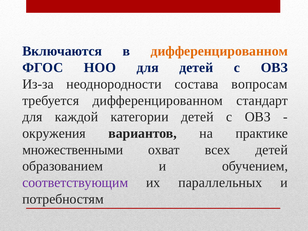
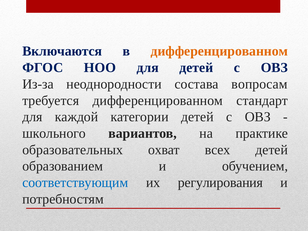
окружения: окружения -> школьного (54, 133)
множественными: множественными -> образовательных (73, 150)
соответствующим colour: purple -> blue (75, 183)
параллельных: параллельных -> регулирования (220, 183)
